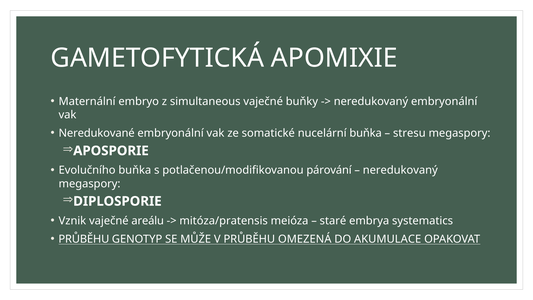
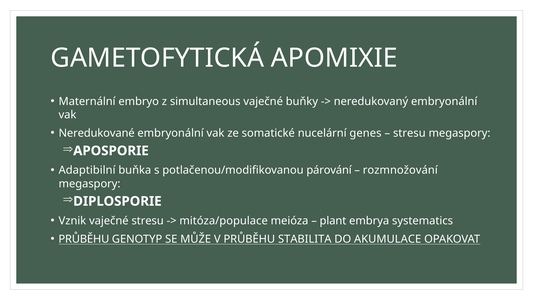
nucelární buňka: buňka -> genes (365, 133)
Evolučního: Evolučního -> Adaptibilní (87, 170)
neredukovaný: neredukovaný -> rozmnožování (400, 170)
vaječné areálu: areálu -> stresu (148, 221)
mitóza/pratensis: mitóza/pratensis -> mitóza/populace (224, 221)
staré: staré -> plant (333, 221)
OMEZENÁ: OMEZENÁ -> STABILITA (305, 239)
